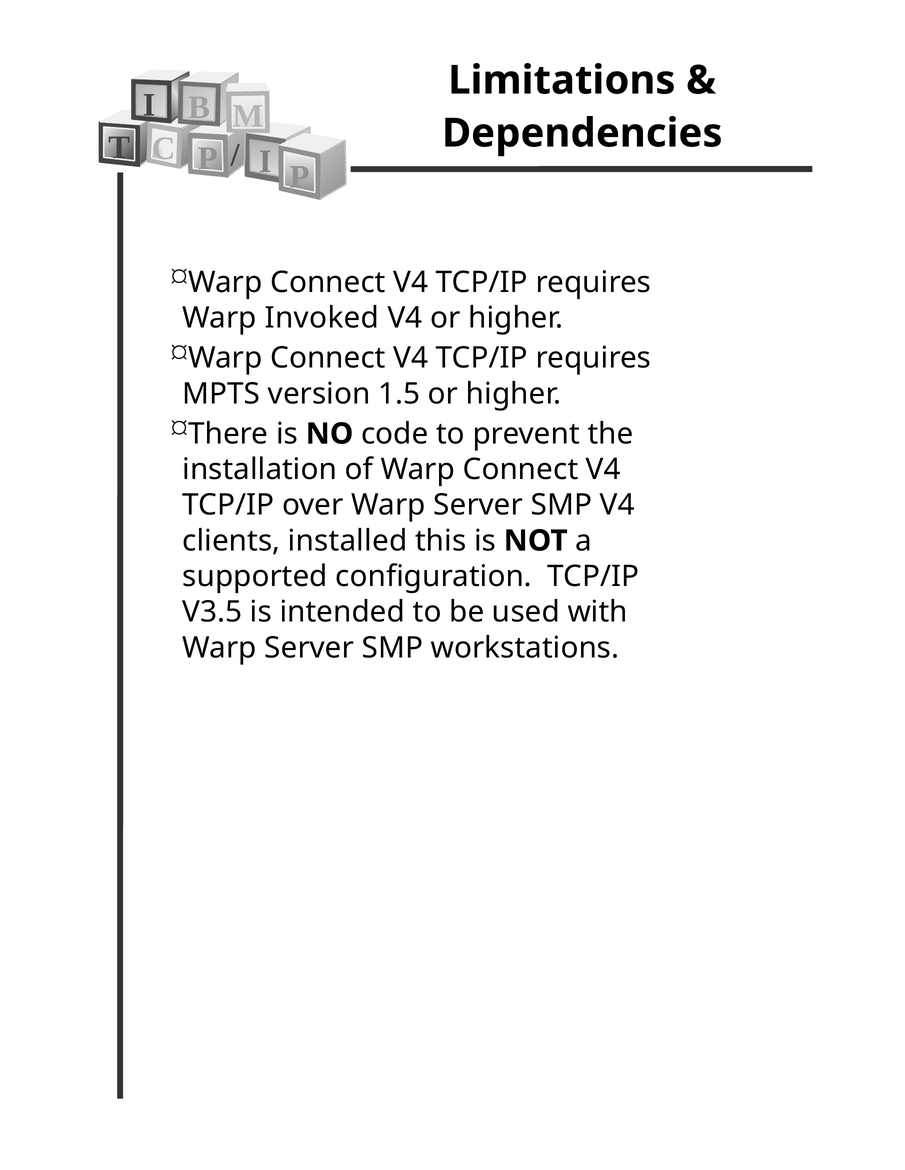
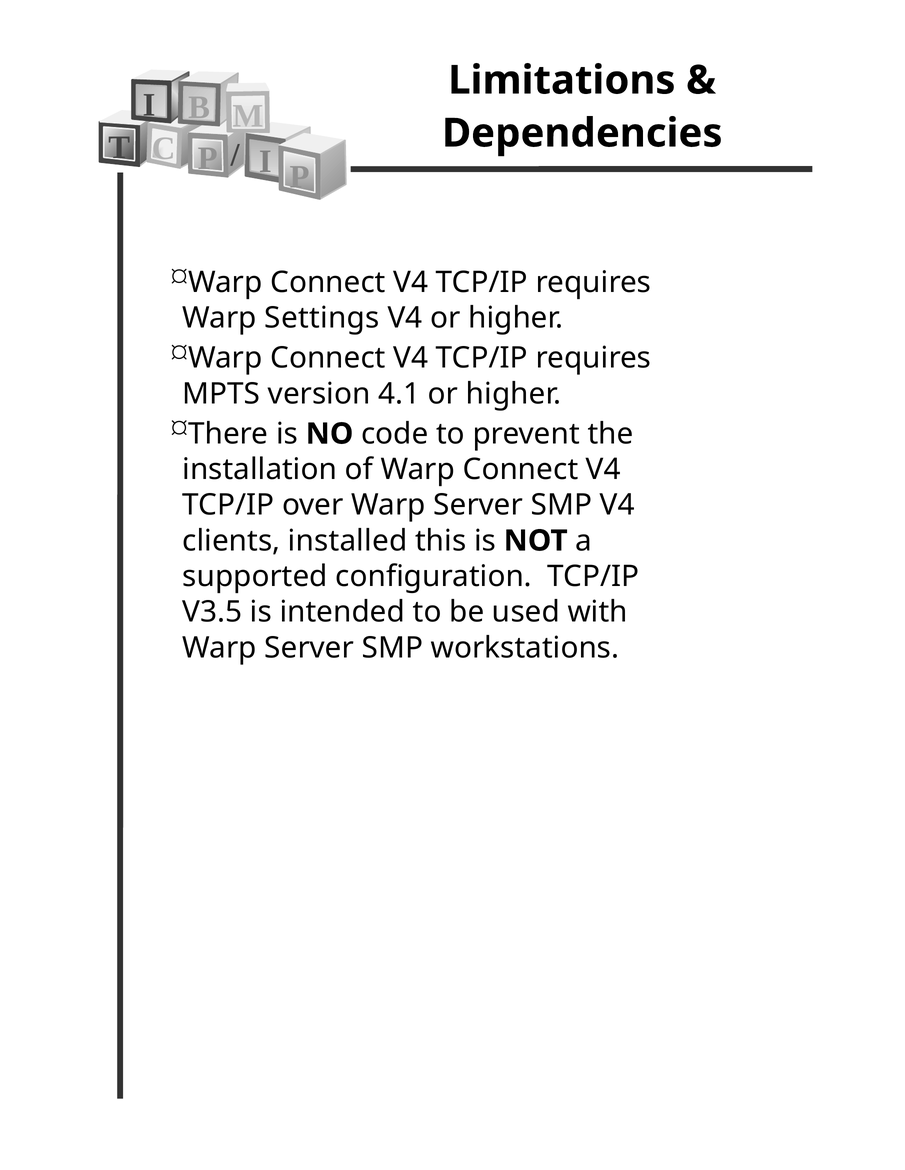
Invoked: Invoked -> Settings (322, 318)
1.5: 1.5 -> 4.1 (399, 394)
